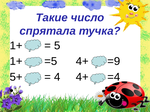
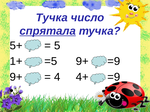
Такие: Такие -> Тучка (52, 18)
спрятала underline: none -> present (48, 31)
1+: 1+ -> 5+ (16, 46)
=5 4+: 4+ -> 9+ (82, 62)
5+: 5+ -> 9+ (16, 77)
4+ =4: =4 -> =9 (114, 77)
